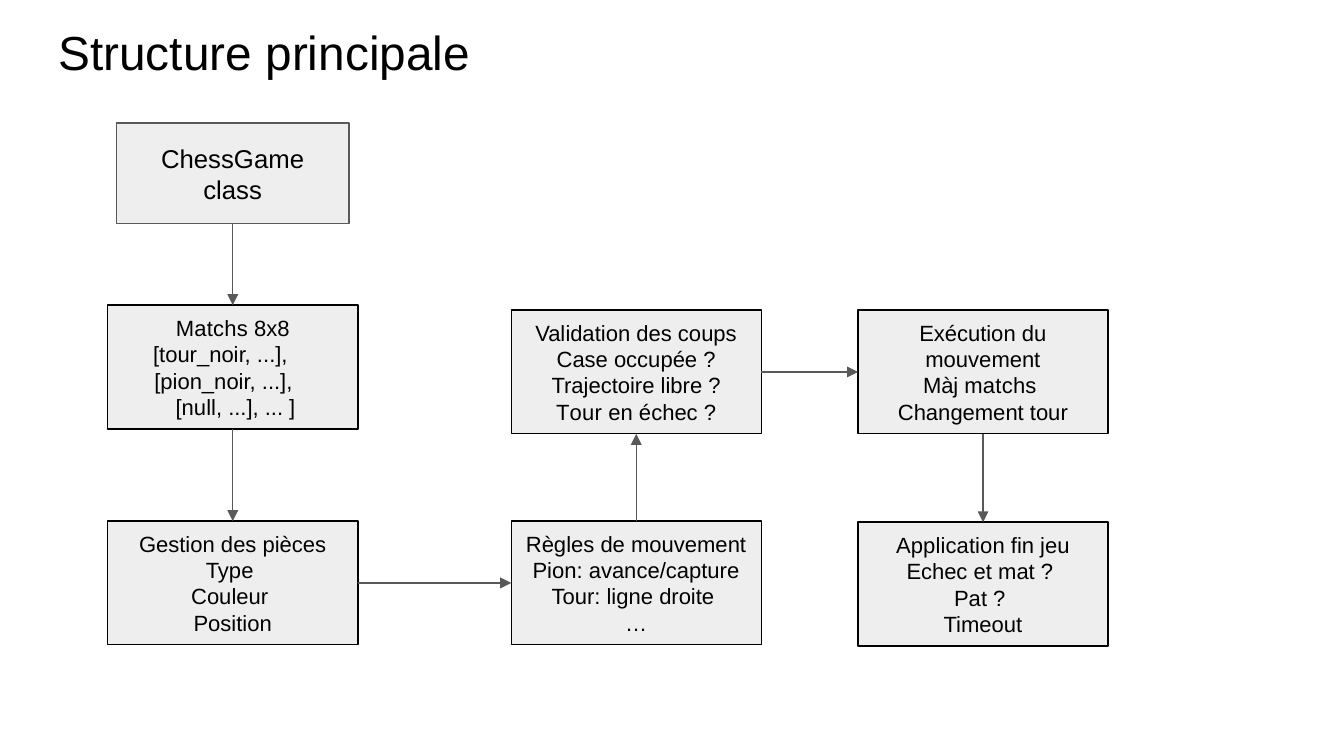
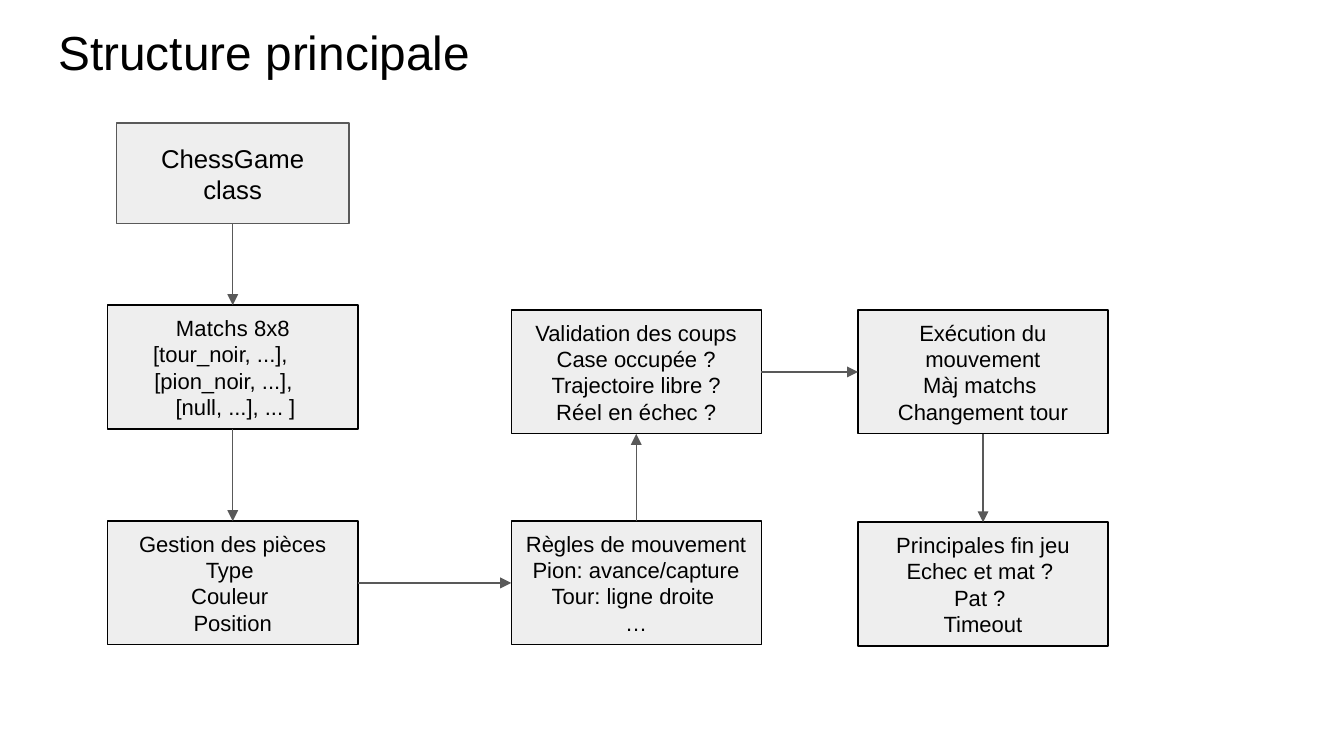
Tour: Tour -> Réel (579, 413)
Application: Application -> Principales (950, 546)
